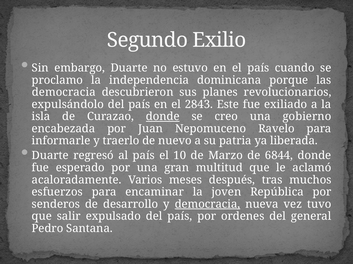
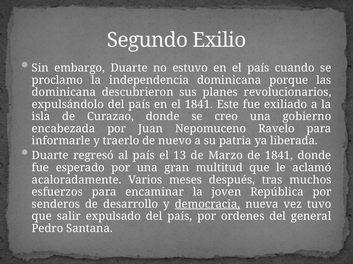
democracia: democracia -> dominicana (64, 92)
el 2843: 2843 -> 1841 (199, 105)
donde underline: present -> none (163, 117)
10: 10 -> 13 (180, 156)
de 6844: 6844 -> 1841 (279, 156)
